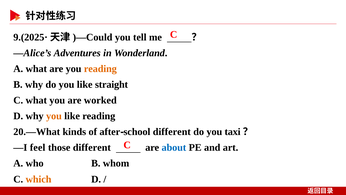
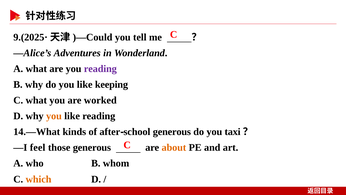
reading colour: orange -> purple (100, 69)
straight: straight -> keeping (111, 84)
20.—What: 20.—What -> 14.—What (37, 132)
different: different -> generous (172, 132)
those different: different -> generous (92, 147)
about colour: blue -> orange (174, 147)
